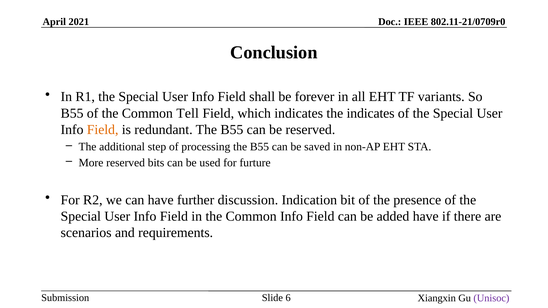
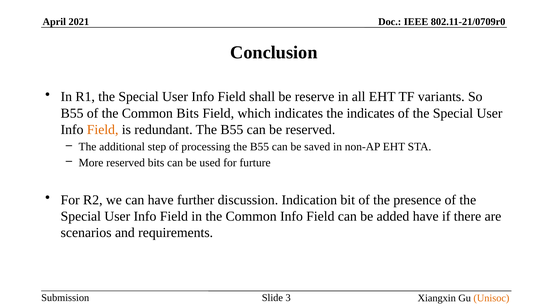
forever: forever -> reserve (315, 97)
Common Tell: Tell -> Bits (188, 113)
6: 6 -> 3 (288, 298)
Unisoc colour: purple -> orange (491, 298)
